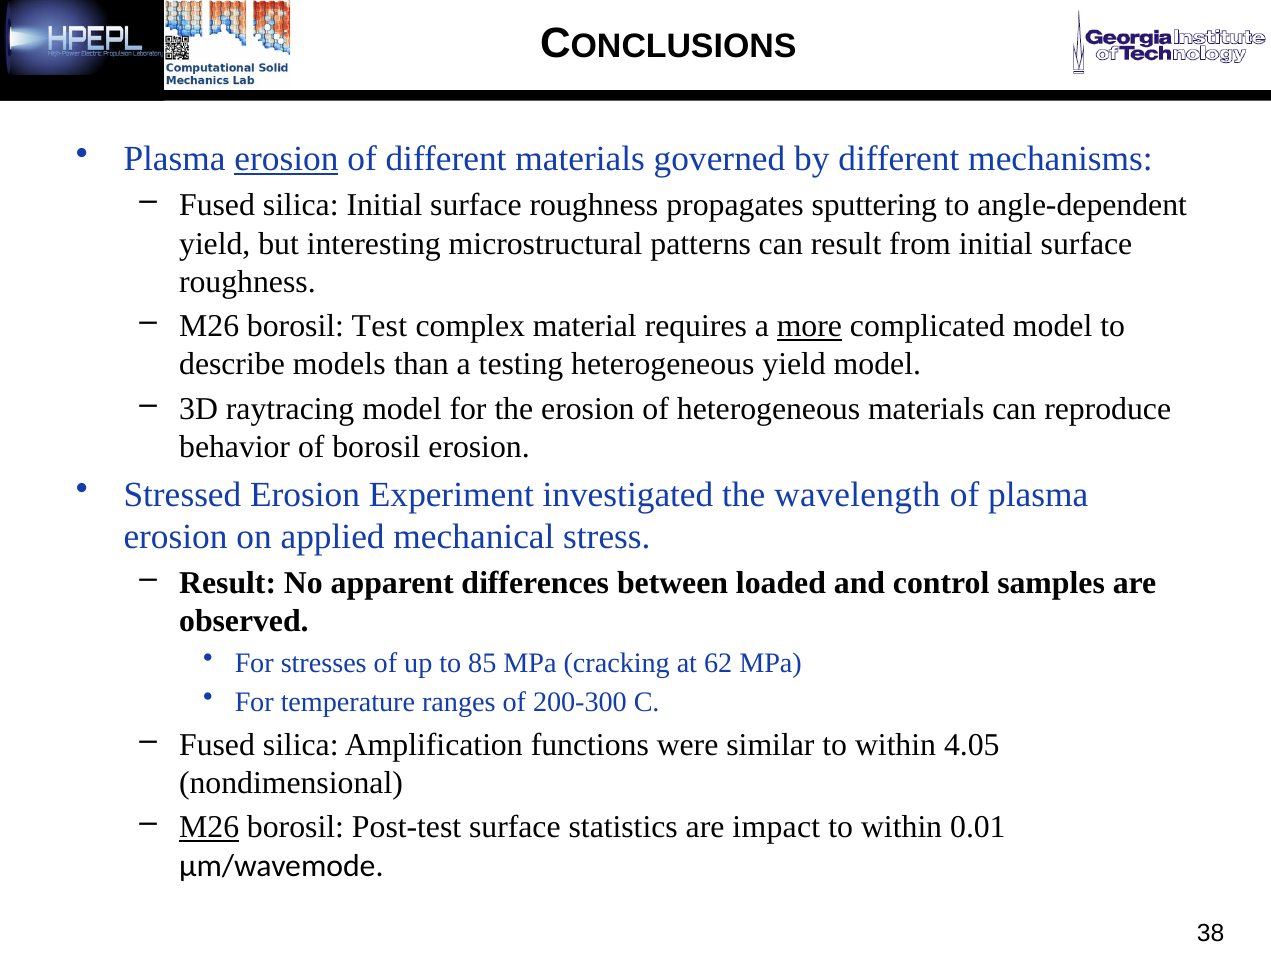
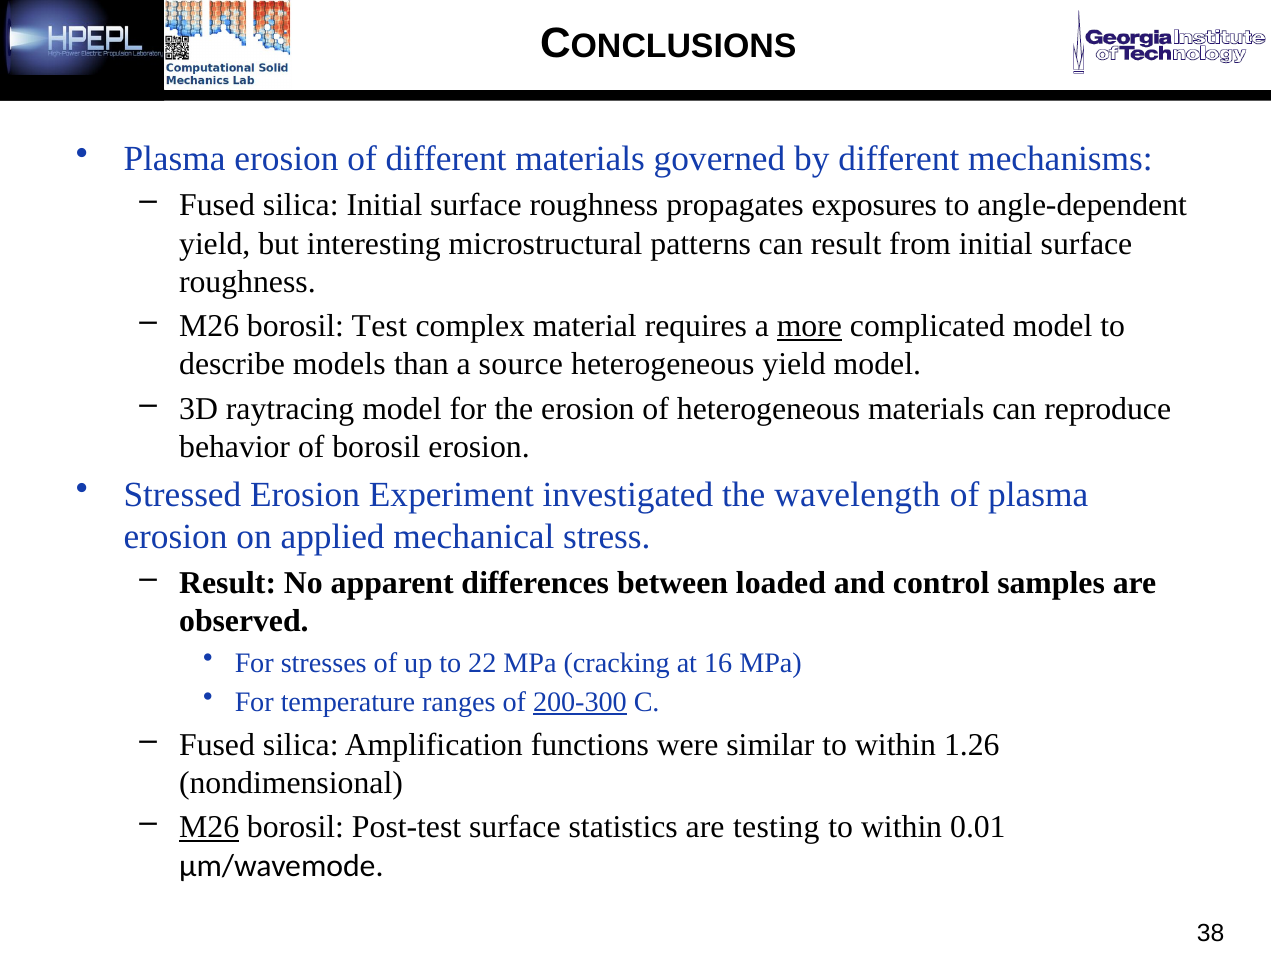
erosion underline: present -> none (286, 159)
sputtering: sputtering -> exposures (874, 206)
testing: testing -> source (521, 364)
85: 85 -> 22 (482, 663)
62: 62 -> 16 (718, 663)
200-300 underline: none -> present (580, 702)
4.05: 4.05 -> 1.26 (972, 745)
impact: impact -> testing (776, 828)
